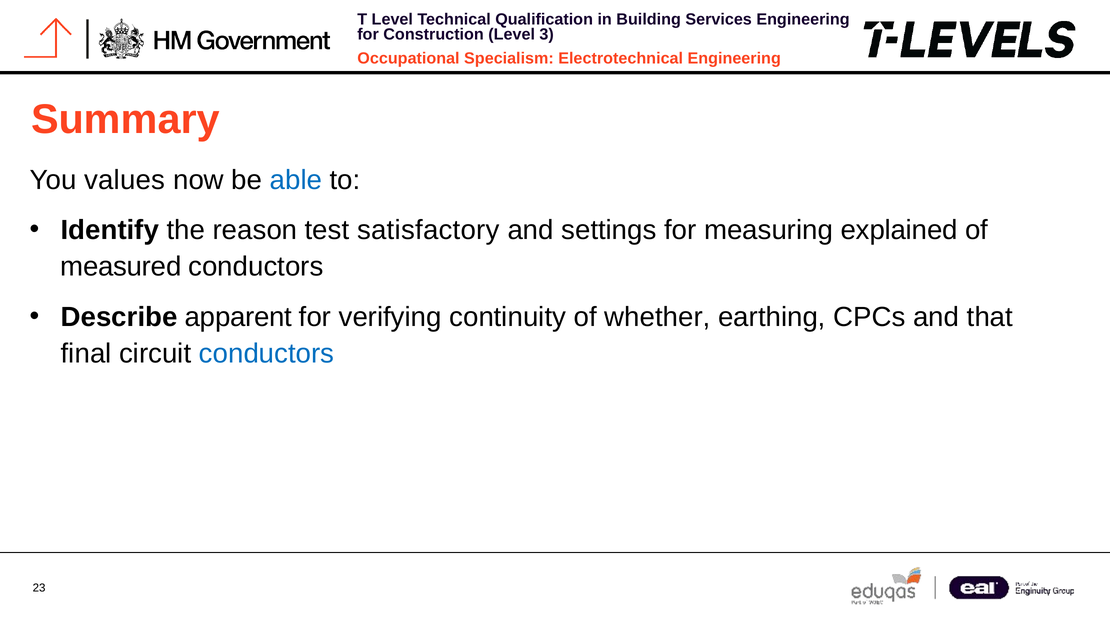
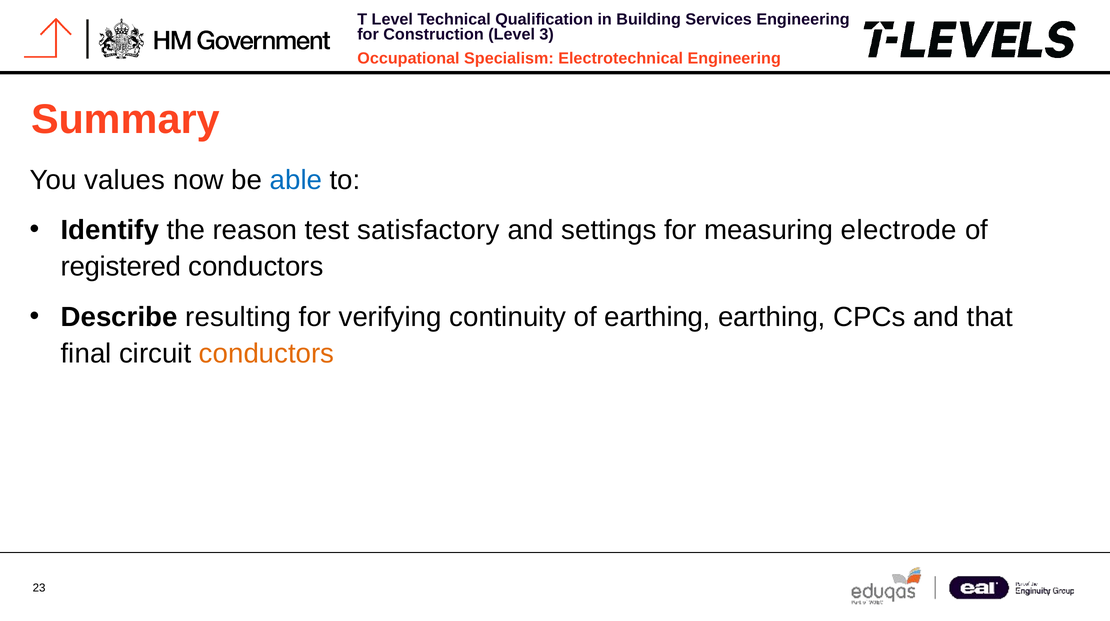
explained: explained -> electrode (899, 230)
measured: measured -> registered (121, 266)
apparent: apparent -> resulting (238, 317)
of whether: whether -> earthing (657, 317)
conductors colour: blue -> orange (267, 353)
